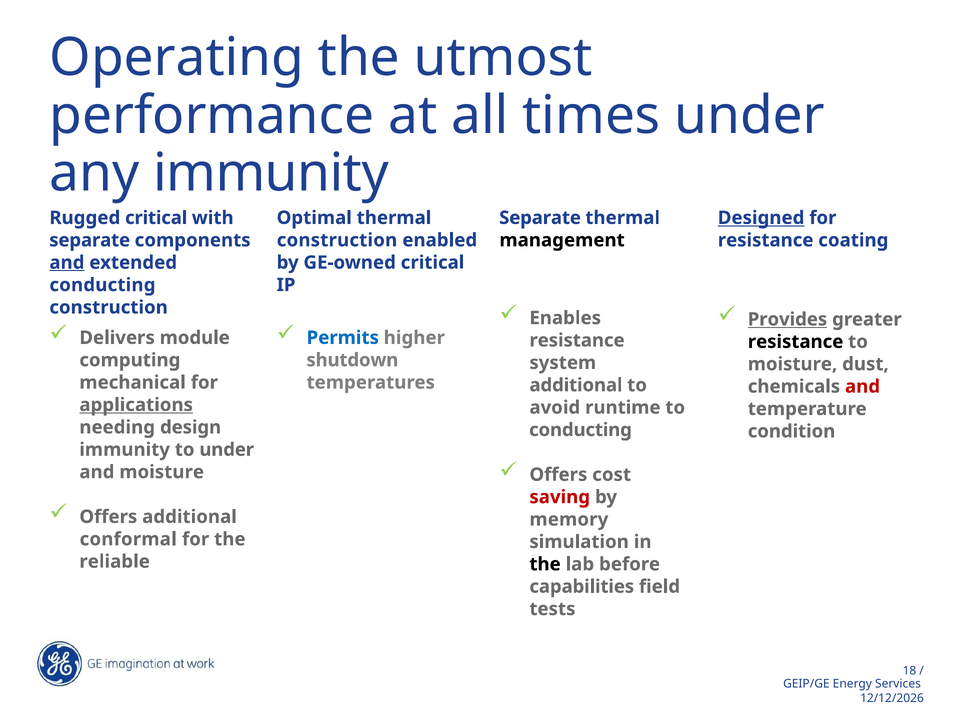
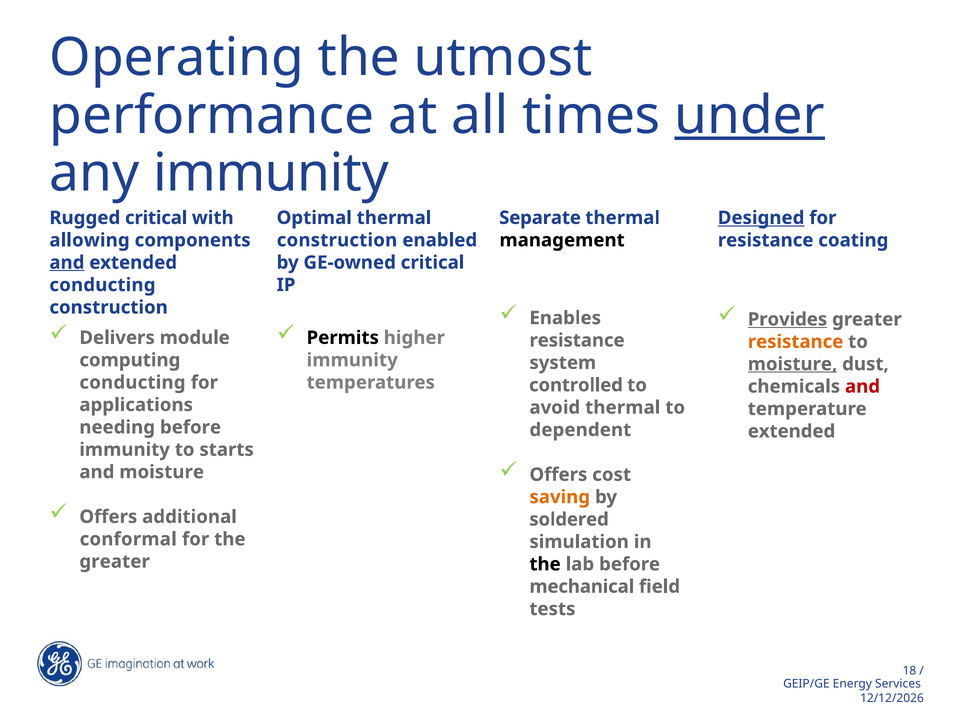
under underline: none -> present (750, 115)
separate: separate -> allowing (90, 240)
Permits colour: blue -> black (343, 338)
resistance colour: black -> orange (796, 342)
shutdown: shutdown -> immunity (352, 360)
moisture underline: none -> present (793, 364)
mechanical: mechanical -> conducting (132, 383)
additional: additional -> controlled (576, 385)
applications underline: present -> none (136, 405)
avoid runtime: runtime -> thermal (623, 408)
needing design: design -> before (191, 427)
conducting: conducting -> dependent (580, 430)
condition: condition -> extended (792, 431)
to under: under -> starts (227, 450)
saving colour: red -> orange (560, 497)
memory: memory -> soldered (569, 520)
reliable: reliable -> greater (115, 562)
capabilities: capabilities -> mechanical (582, 587)
